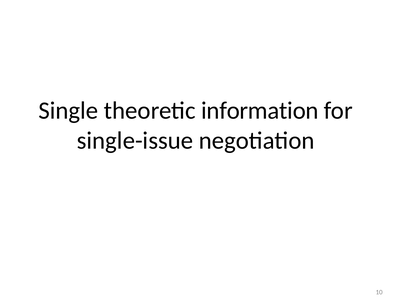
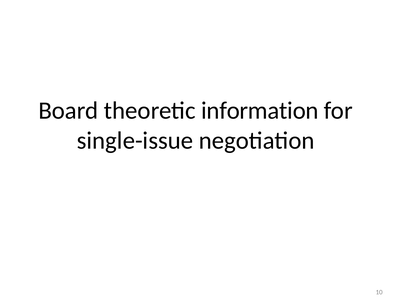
Single: Single -> Board (68, 110)
